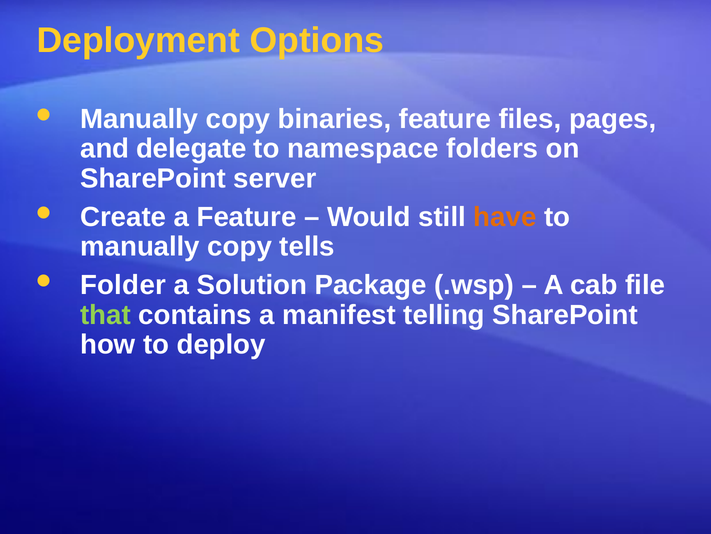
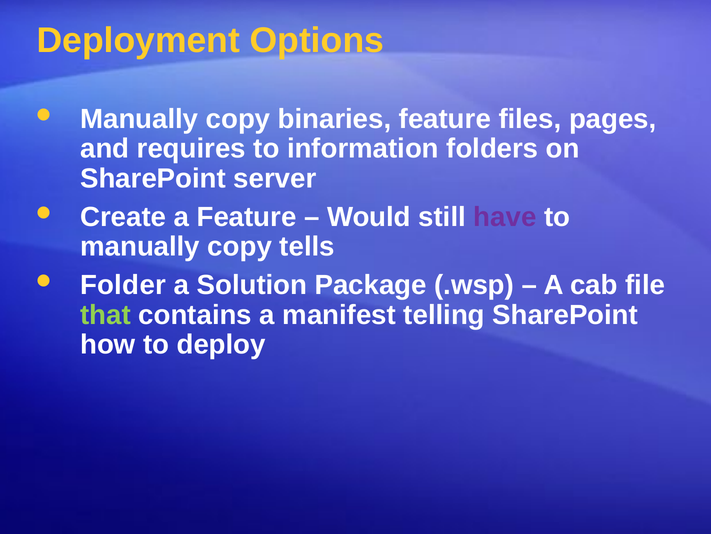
delegate: delegate -> requires (191, 149)
namespace: namespace -> information (363, 149)
have colour: orange -> purple (505, 217)
